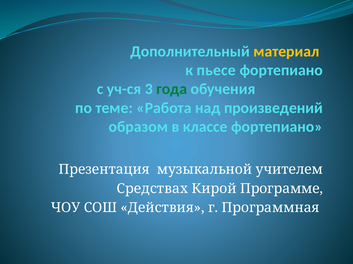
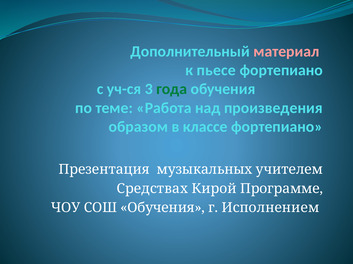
материал colour: yellow -> pink (286, 52)
произведений: произведений -> произведения (273, 108)
музыкальной: музыкальной -> музыкальных (205, 170)
СОШ Действия: Действия -> Обучения (163, 208)
Программная: Программная -> Исполнением (270, 208)
